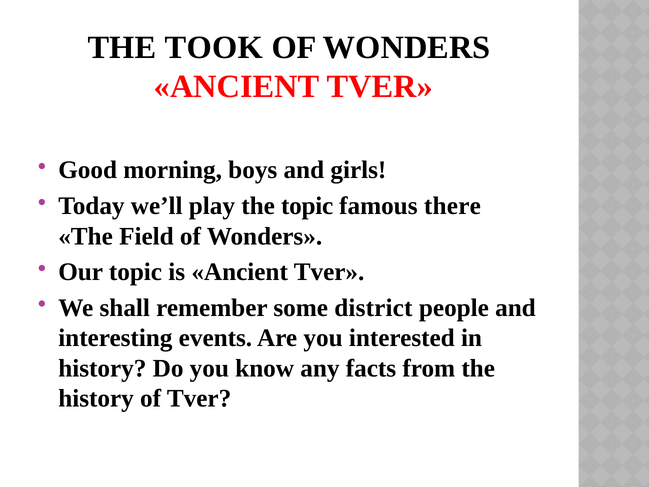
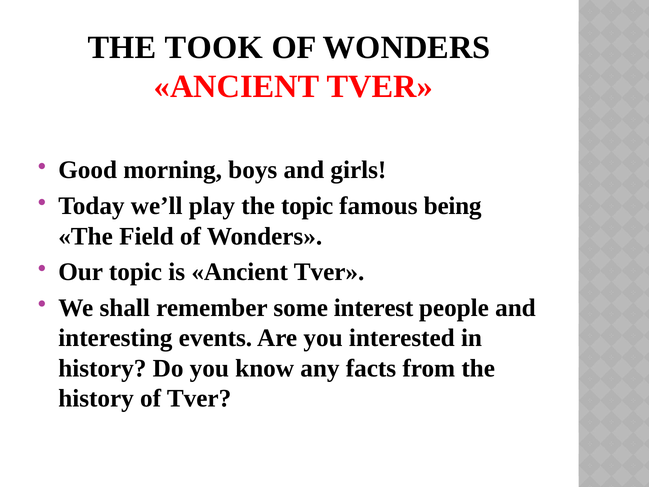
there: there -> being (453, 206)
district: district -> interest (374, 308)
